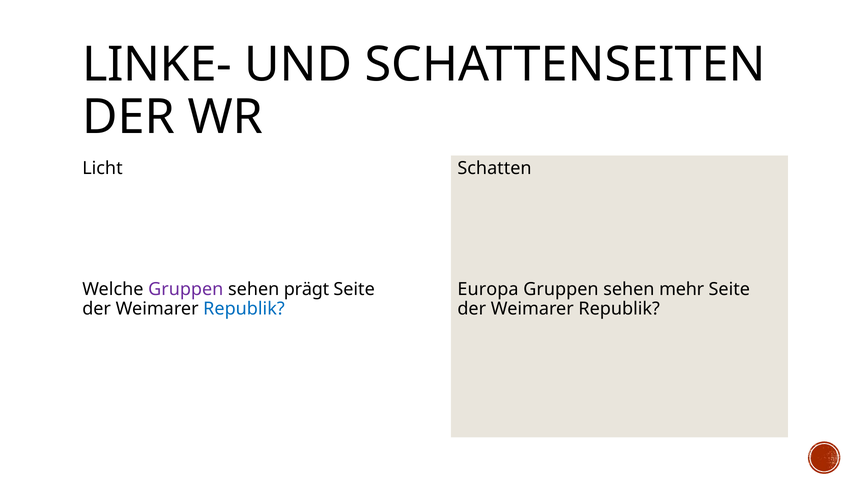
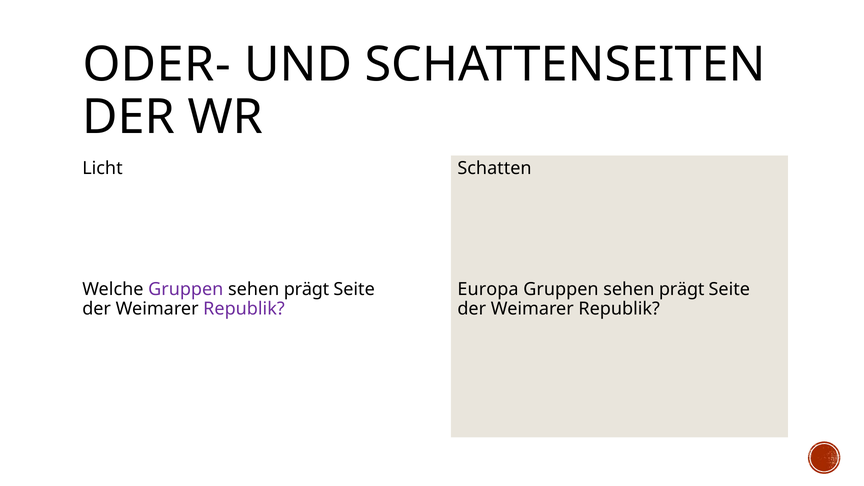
LINKE-: LINKE- -> ODER- (157, 65)
mehr: mehr -> prägt (682, 289)
Republik colour: blue -> purple (244, 309)
